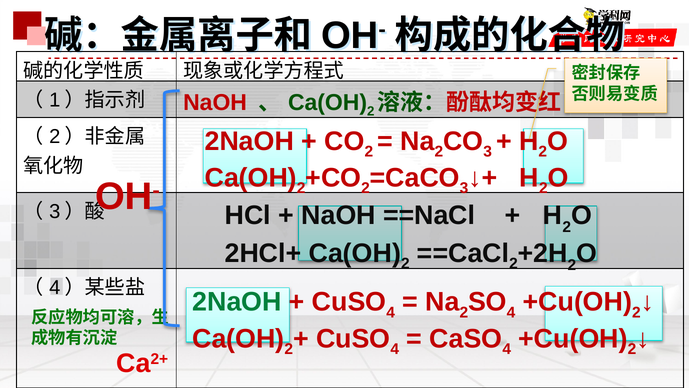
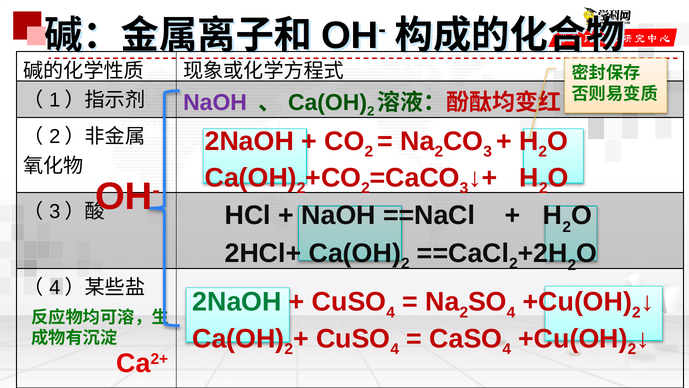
NaOH colour: red -> purple (215, 103)
